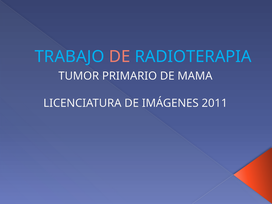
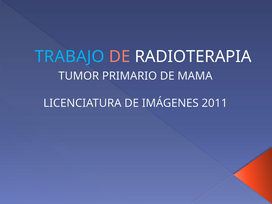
RADIOTERAPIA colour: light blue -> white (193, 57)
